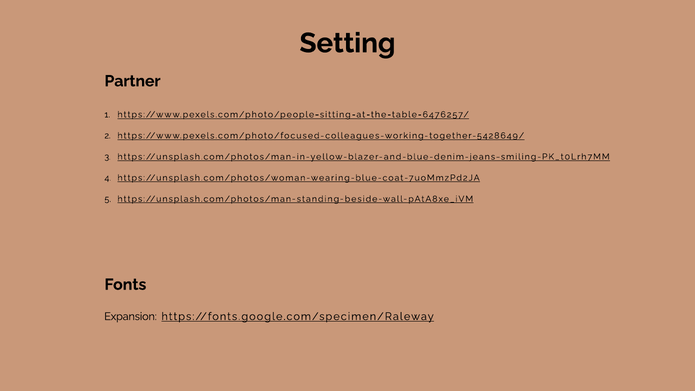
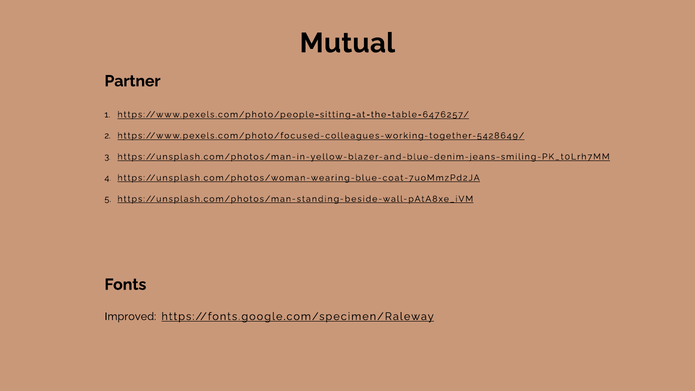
Setting: Setting -> Mutual (347, 43)
Expansion: Expansion -> Improved (130, 316)
